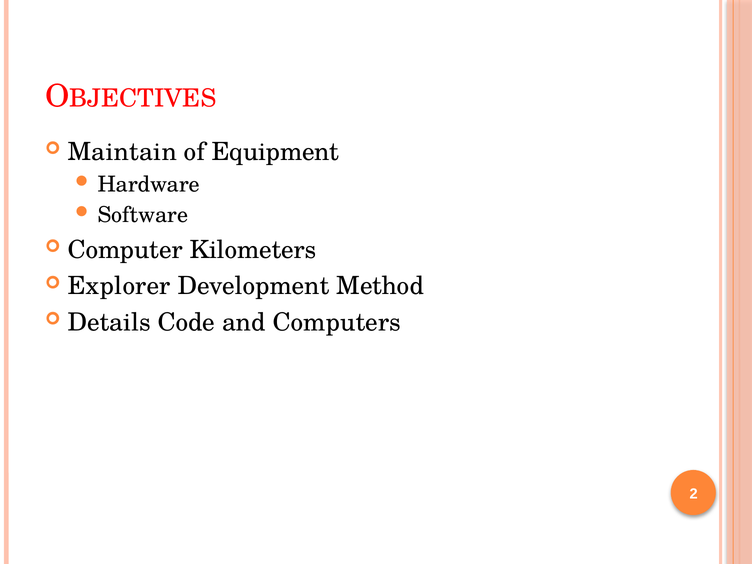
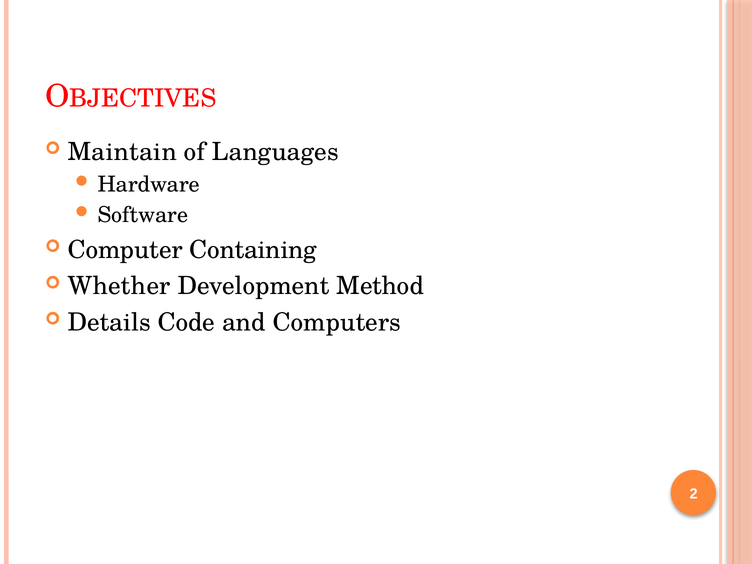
Equipment: Equipment -> Languages (275, 152)
Kilometers: Kilometers -> Containing (253, 250)
Explorer: Explorer -> Whether (119, 286)
